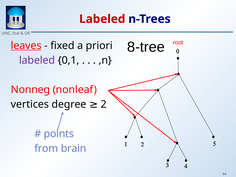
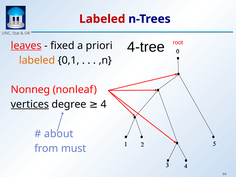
8-tree: 8-tree -> 4-tree (146, 47)
labeled colour: purple -> orange (37, 60)
vertices underline: none -> present (30, 104)
2: 2 -> 4 (104, 104)
points: points -> about (59, 134)
brain: brain -> must (74, 148)
